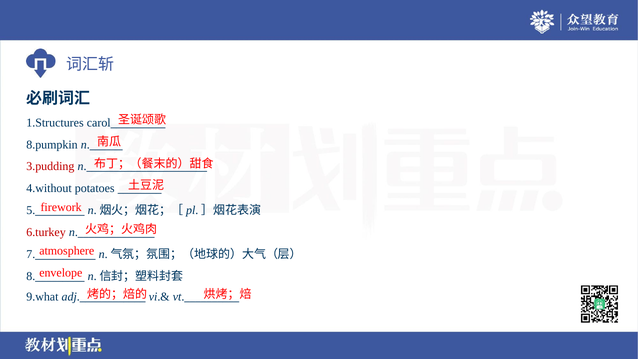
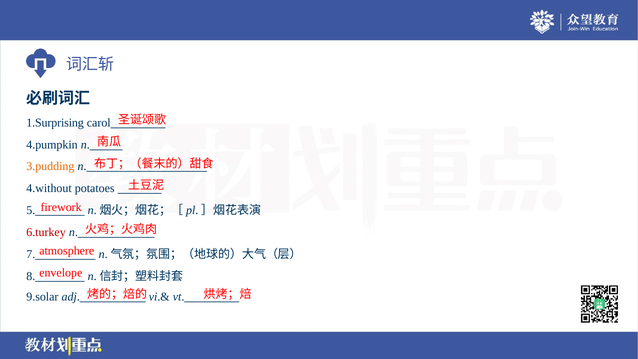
1.Structures: 1.Structures -> 1.Surprising (55, 123)
8.pumpkin: 8.pumpkin -> 4.pumpkin (52, 145)
3.pudding colour: red -> orange (50, 166)
9.what: 9.what -> 9.solar (42, 297)
